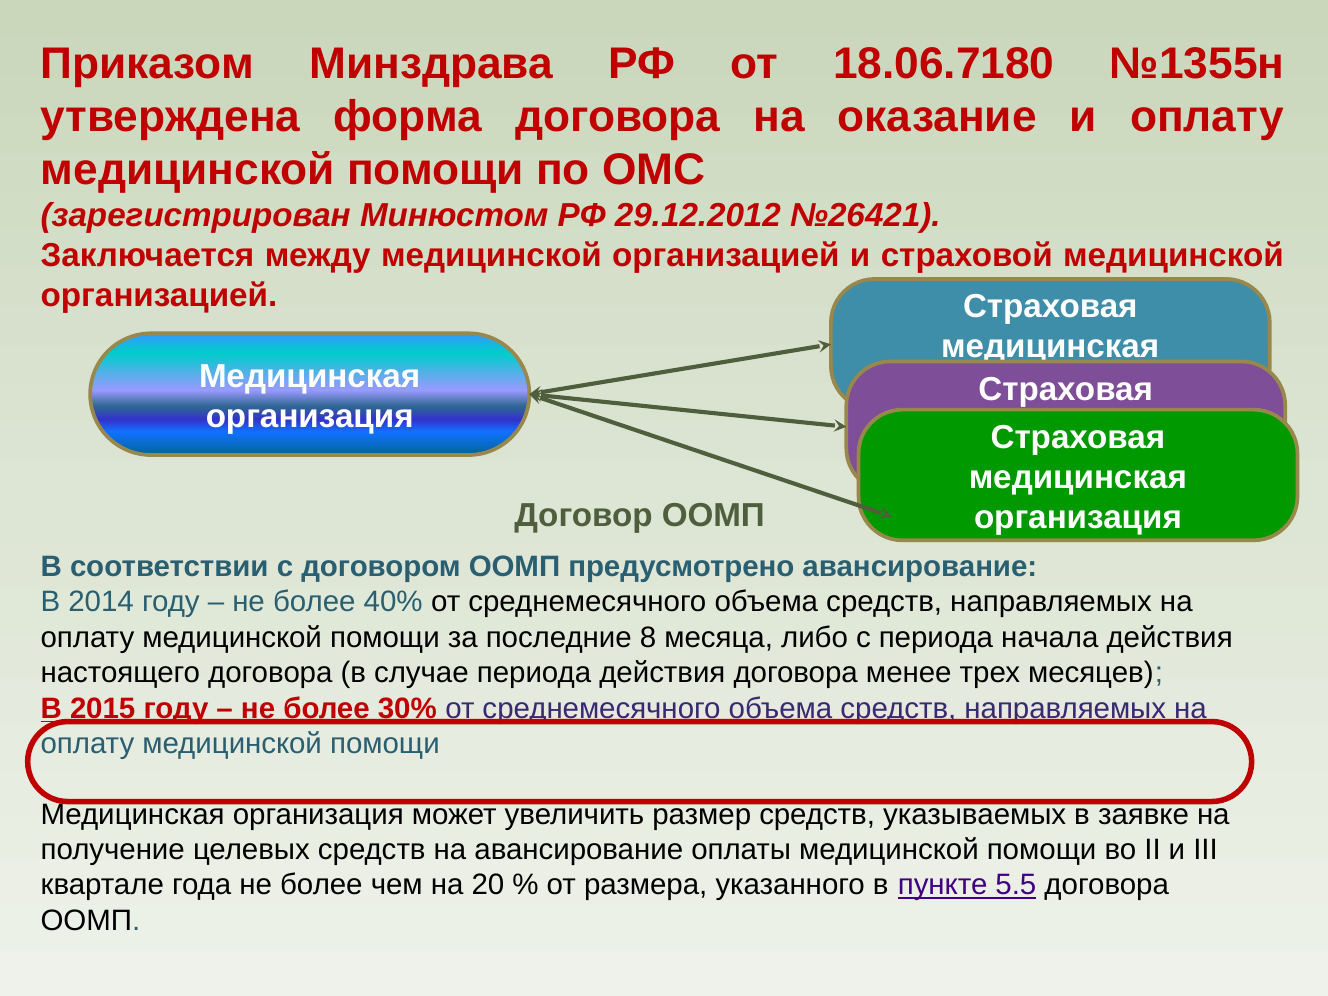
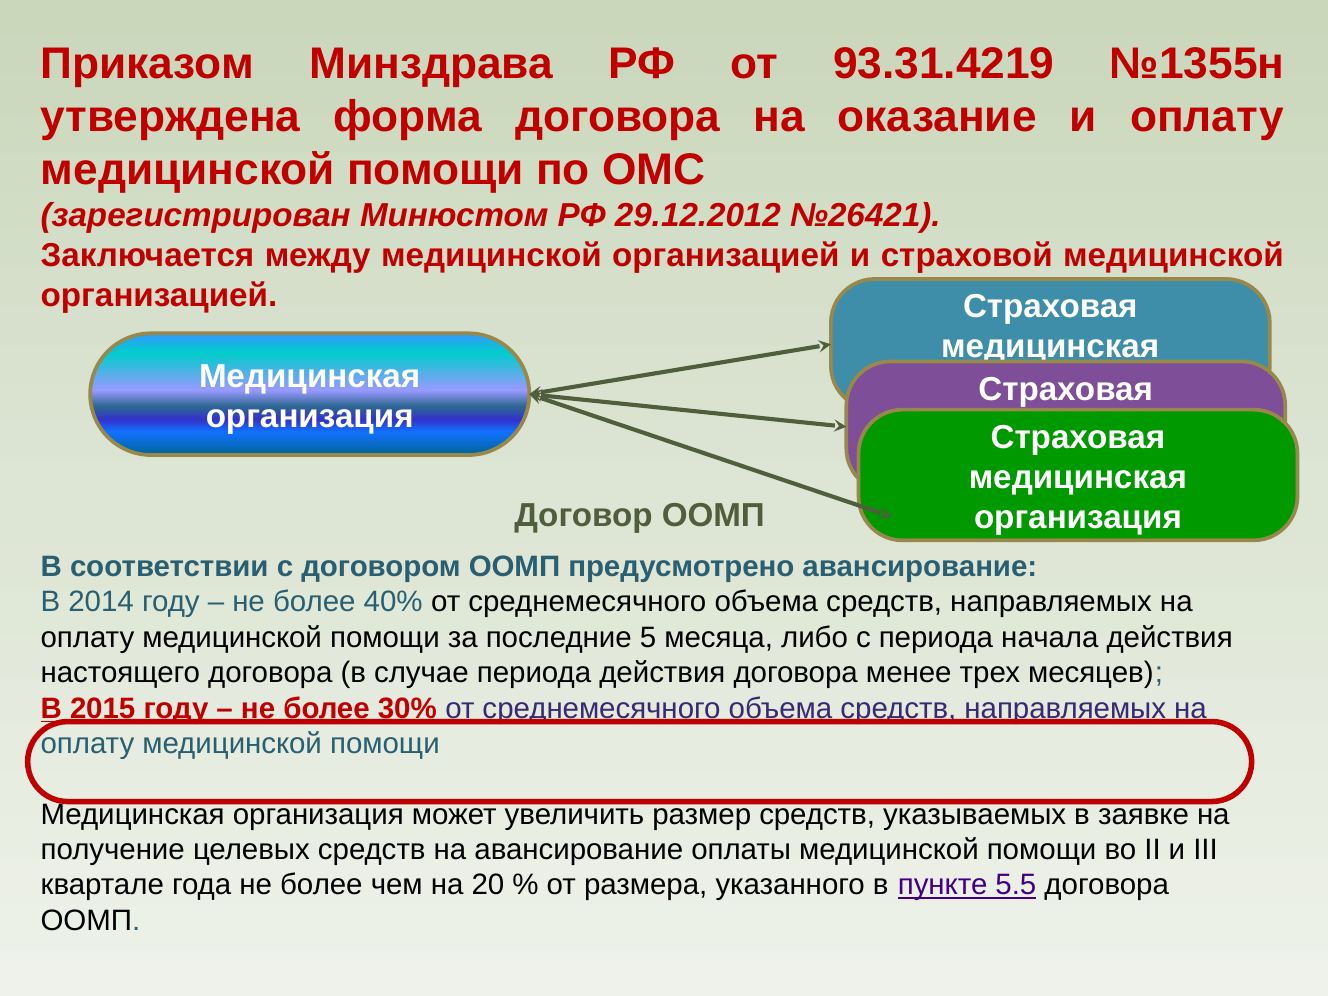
18.06.7180: 18.06.7180 -> 93.31.4219 (944, 64)
8: 8 -> 5 (648, 637)
